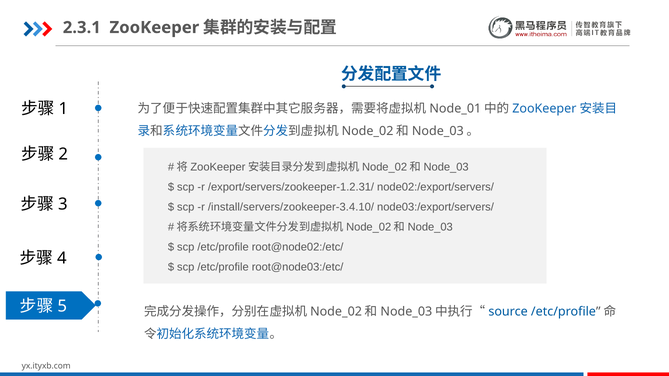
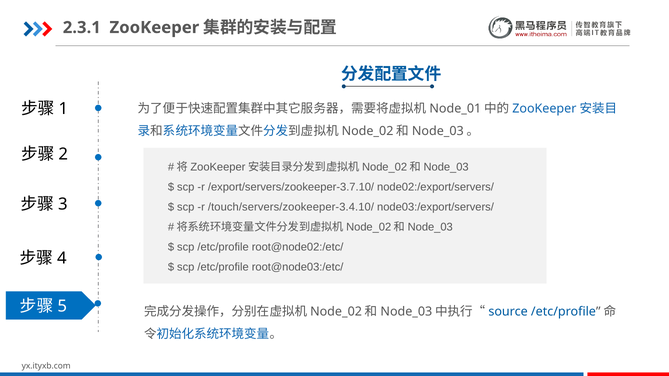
/export/servers/zookeeper-1.2.31/: /export/servers/zookeeper-1.2.31/ -> /export/servers/zookeeper-3.7.10/ (291, 187)
/install/servers/zookeeper-3.4.10/: /install/servers/zookeeper-3.4.10/ -> /touch/servers/zookeeper-3.4.10/ (291, 207)
